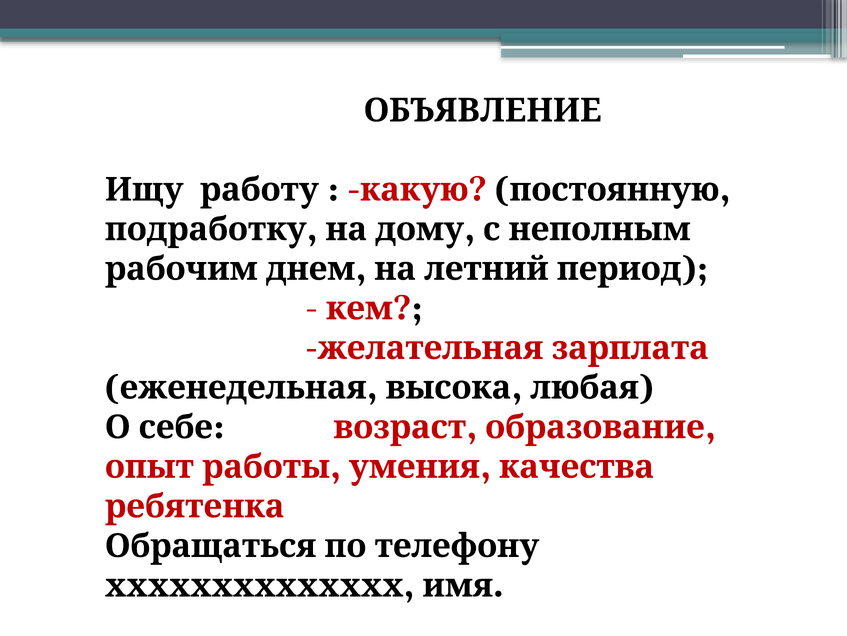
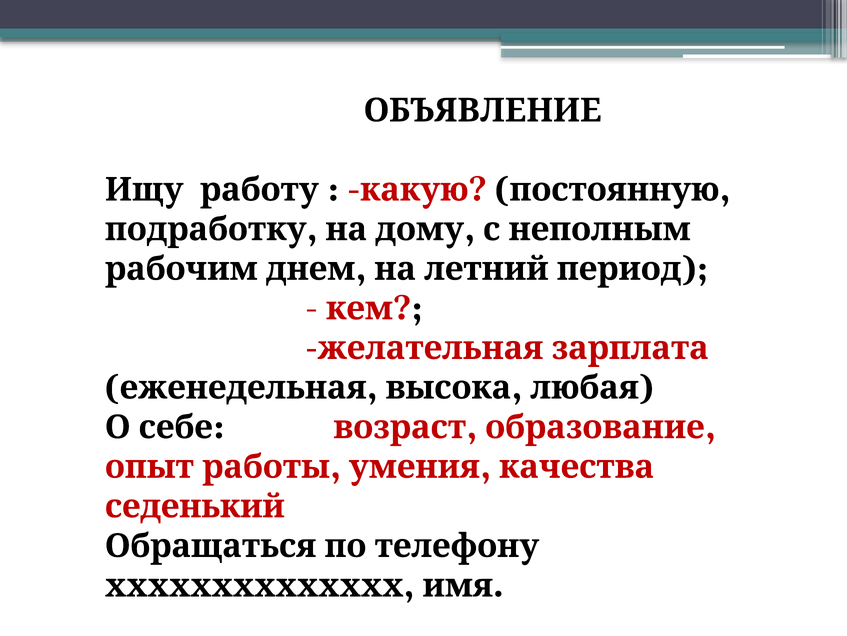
ребятенка: ребятенка -> седенький (195, 506)
